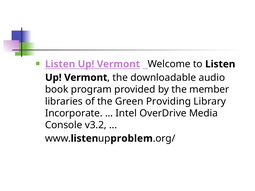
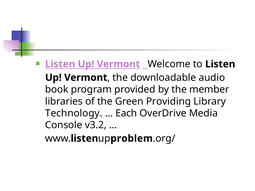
Incorporate: Incorporate -> Technology (74, 113)
Intel: Intel -> Each (126, 113)
